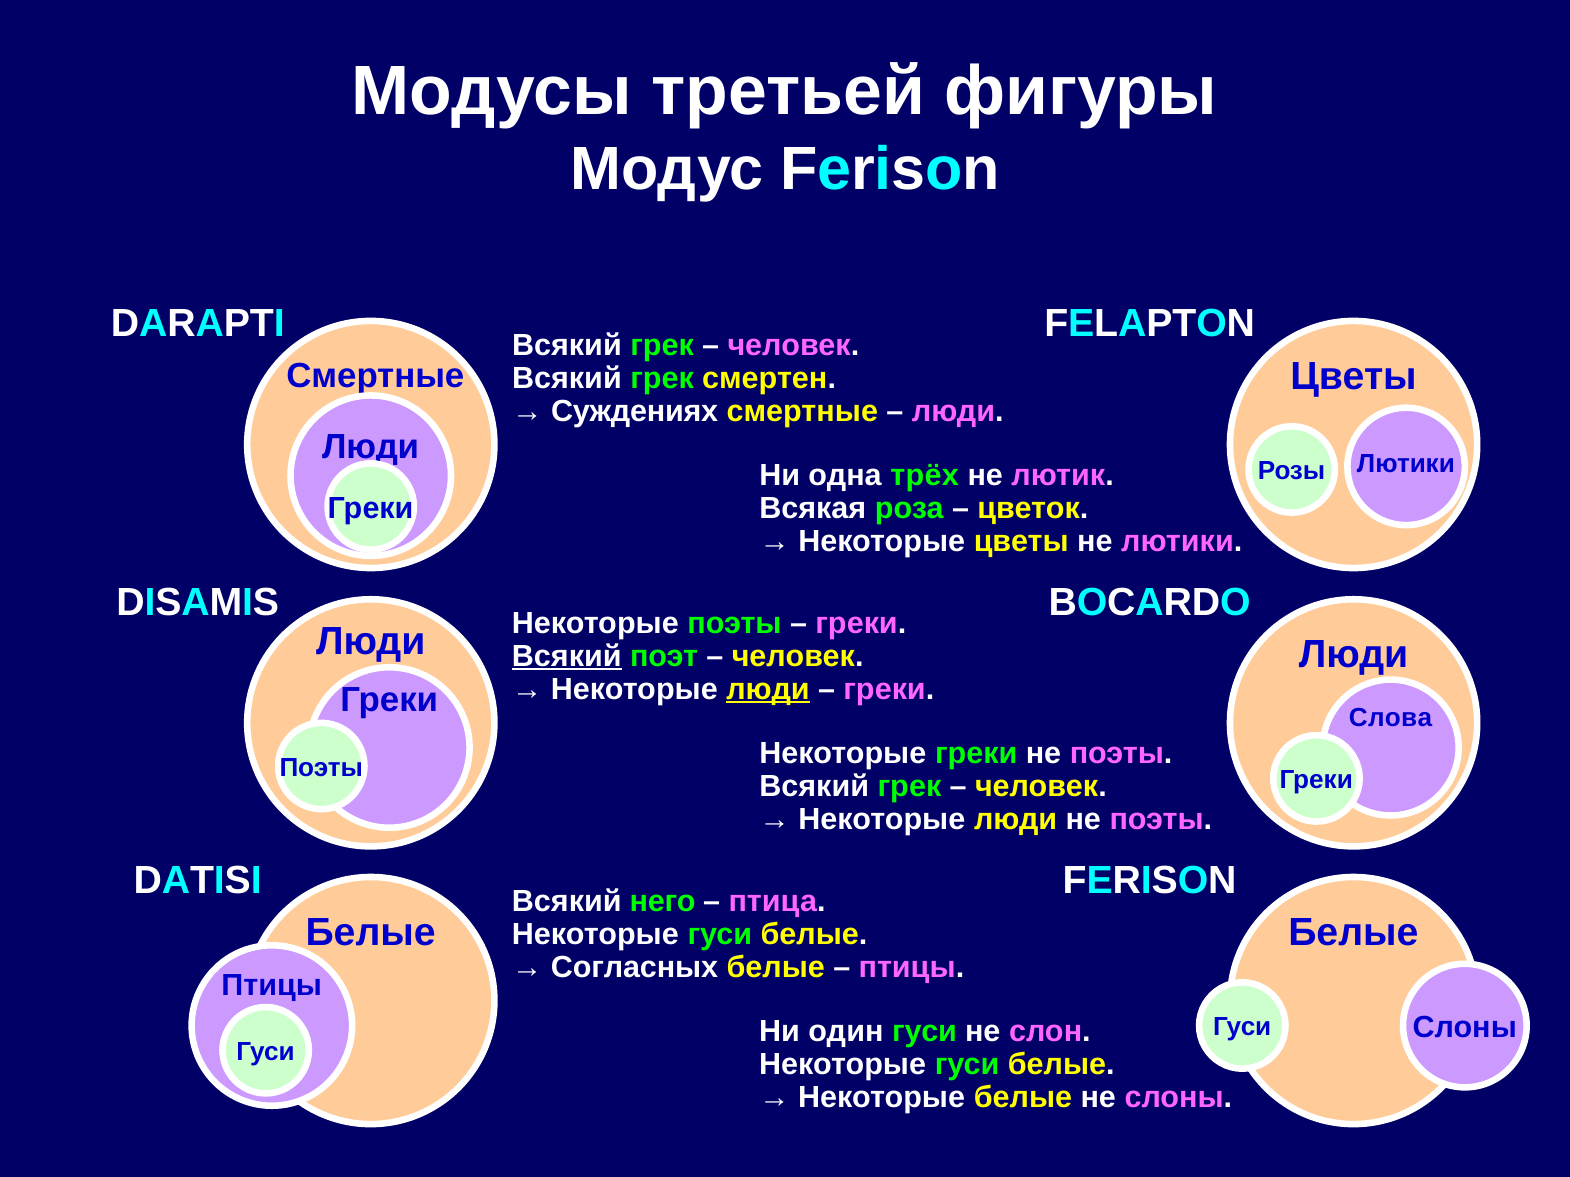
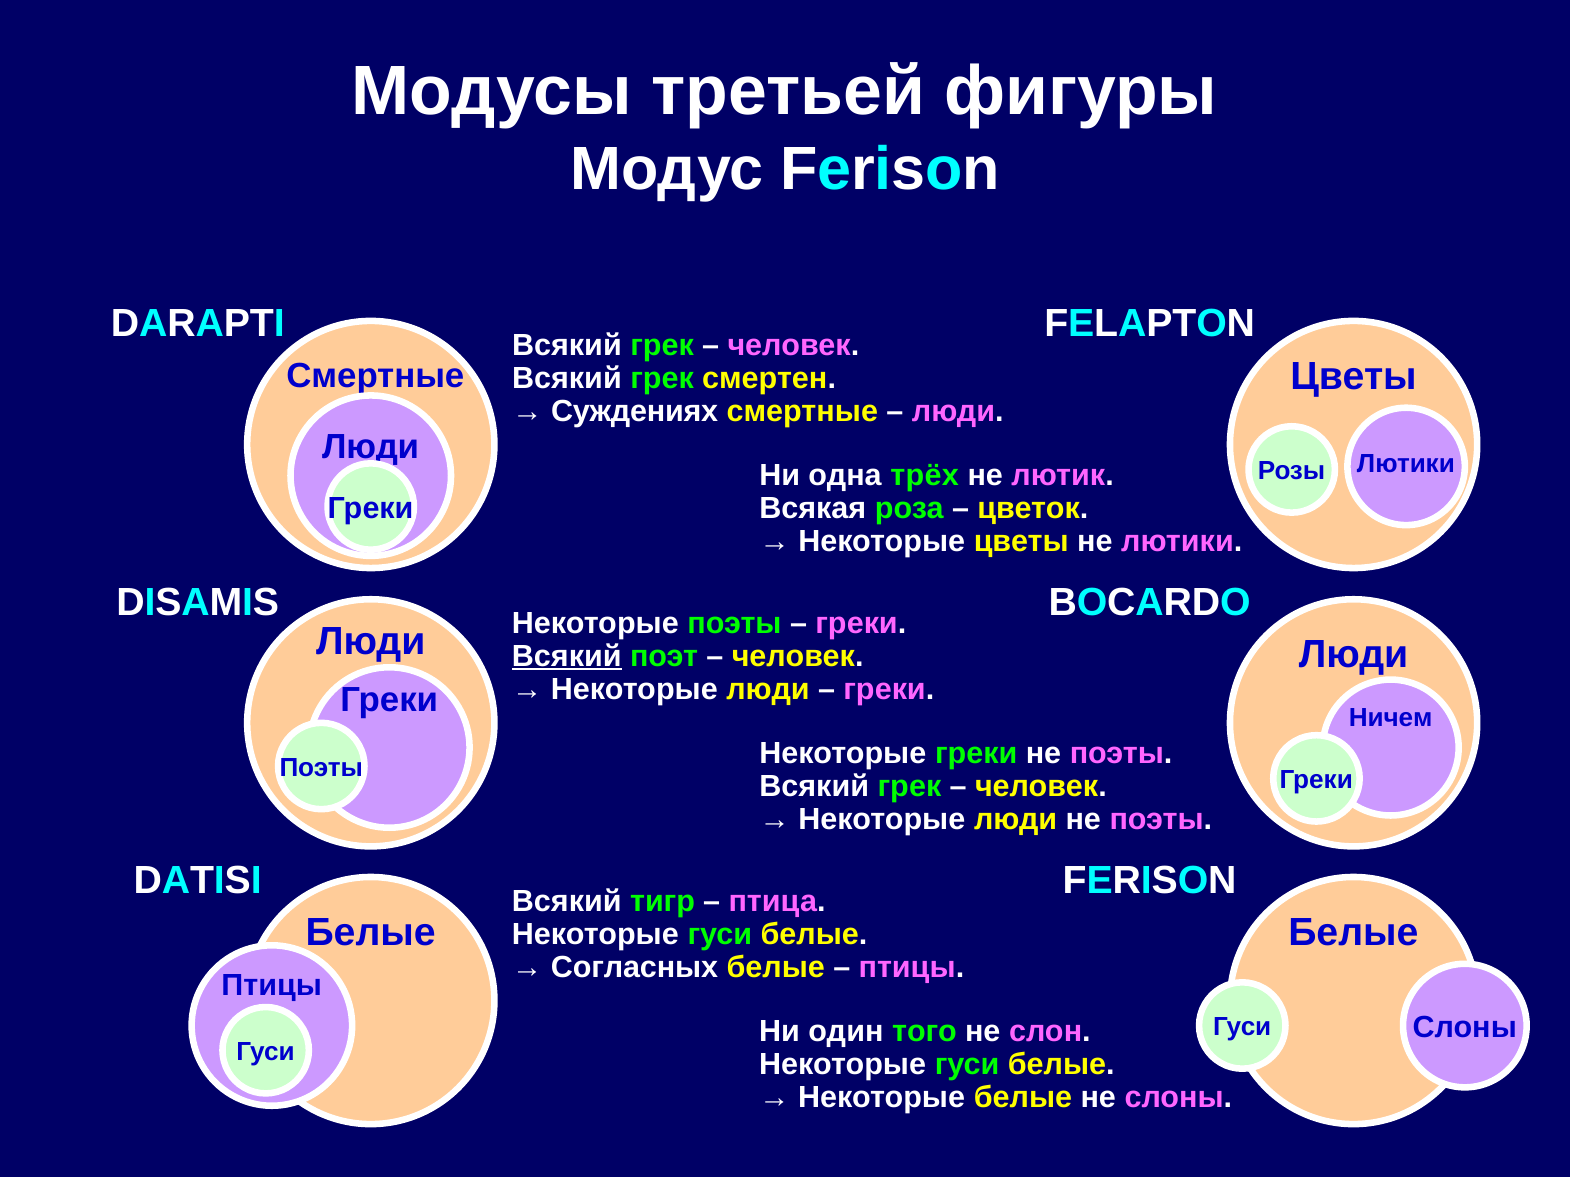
люди underline: present -> none (768, 690)
Слова: Слова -> Ничем (1391, 718)
него: него -> тигр (663, 902)
один гуси: гуси -> того (924, 1032)
